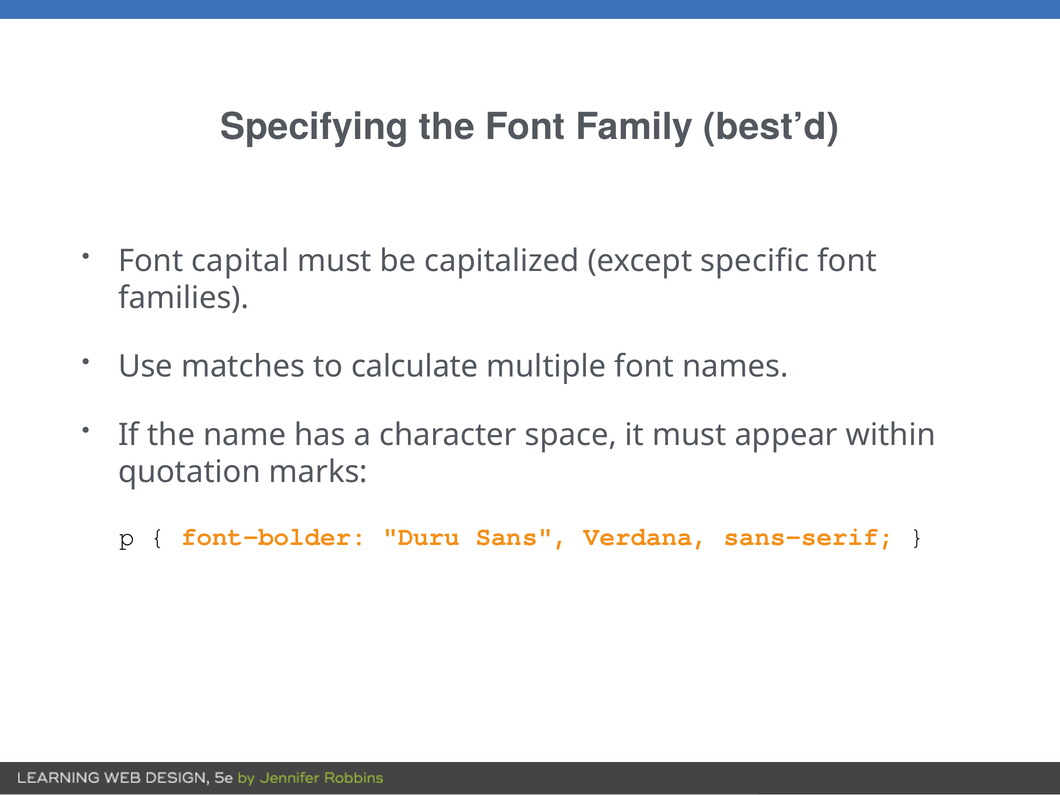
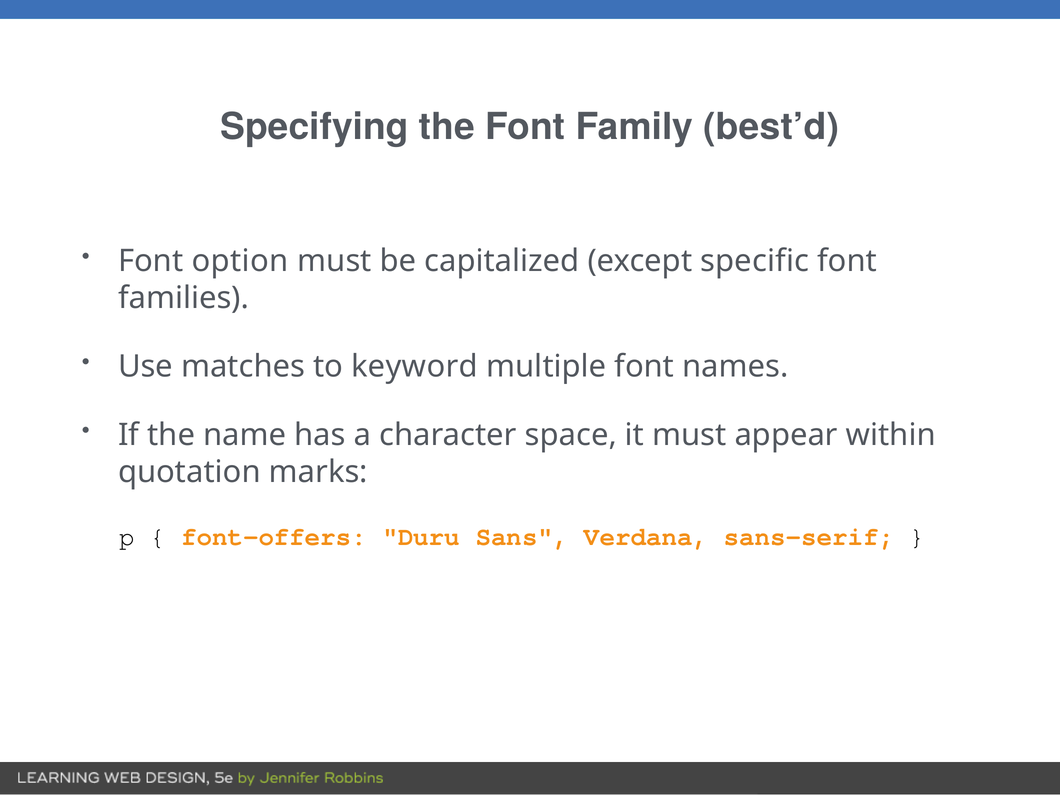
capital: capital -> option (240, 261)
calculate: calculate -> keyword (415, 366)
font-bolder: font-bolder -> font-offers (274, 537)
